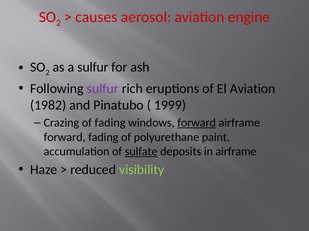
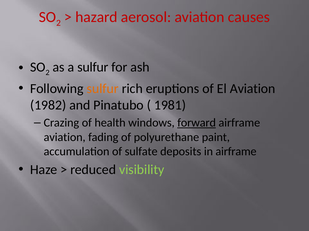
causes: causes -> hazard (96, 17)
engine: engine -> causes (249, 17)
sulfur colour: purple -> orange (103, 89)
1999: 1999 -> 1981 (170, 105)
of fading: fading -> health (110, 123)
forward: forward -> aviation (65, 138)
sulfate underline: present -> none (141, 152)
